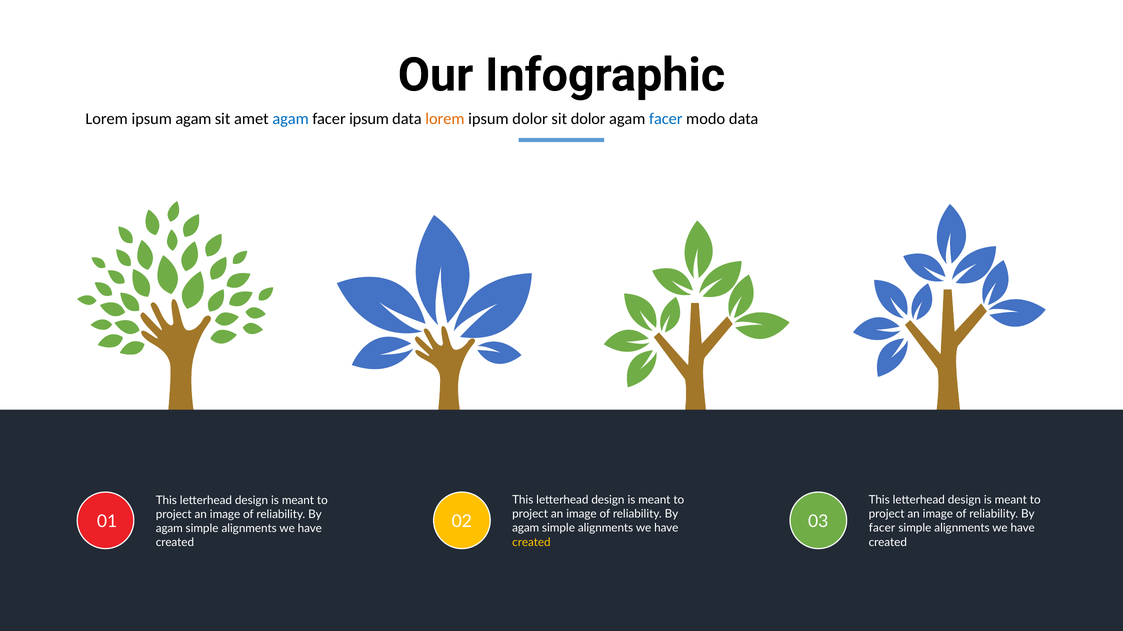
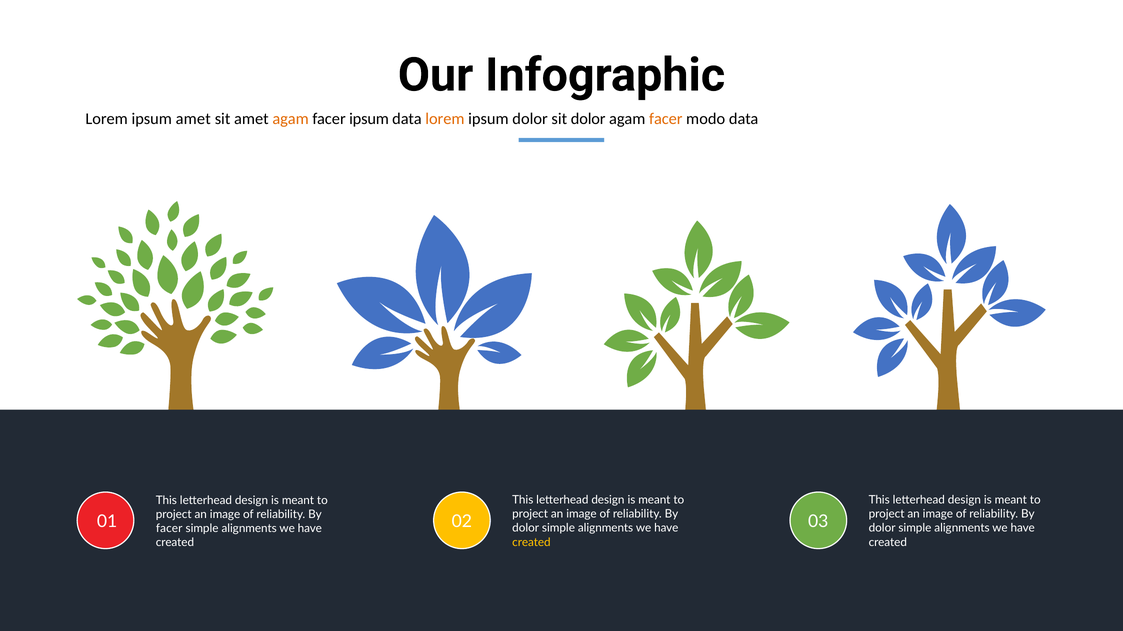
ipsum agam: agam -> amet (193, 119)
agam colour: blue -> orange (291, 119)
facer colour: blue -> orange (666, 119)
agam: agam -> dolor (526, 529)
facer: facer -> dolor (882, 529)
agam: agam -> facer (169, 529)
